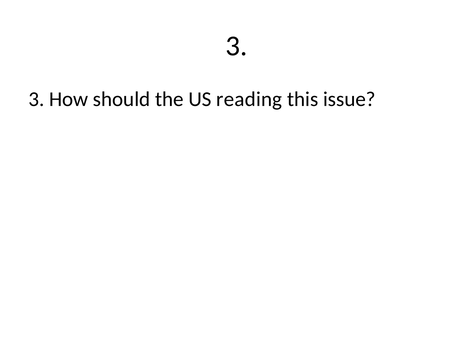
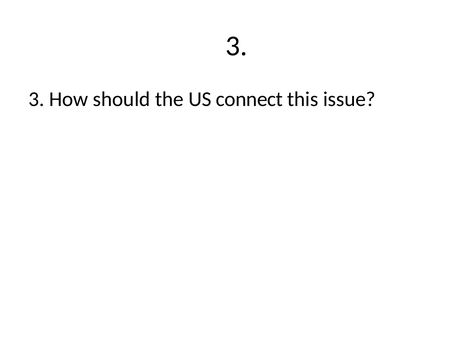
reading: reading -> connect (249, 99)
